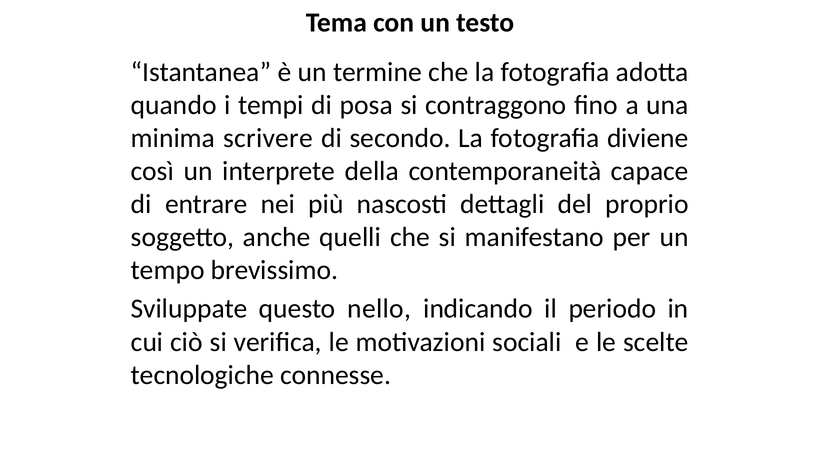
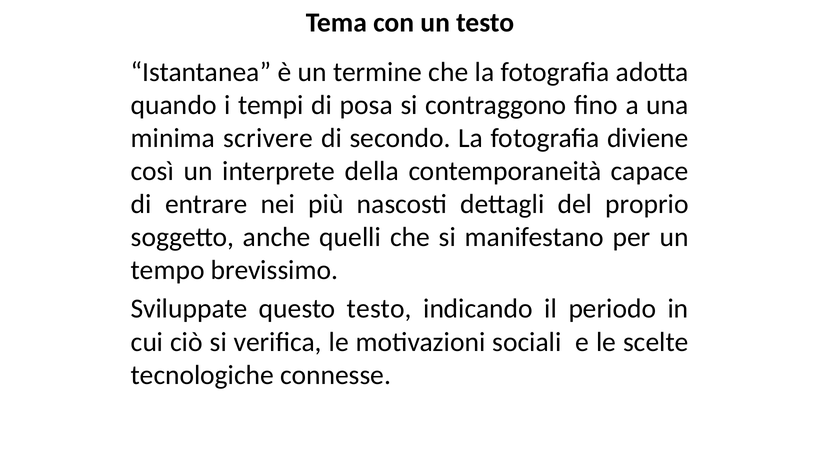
questo nello: nello -> testo (379, 309)
